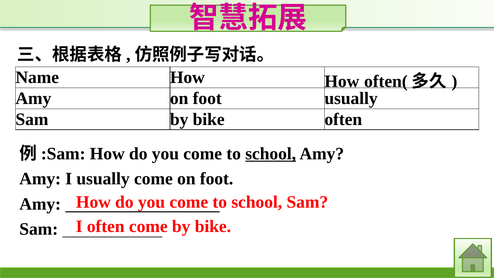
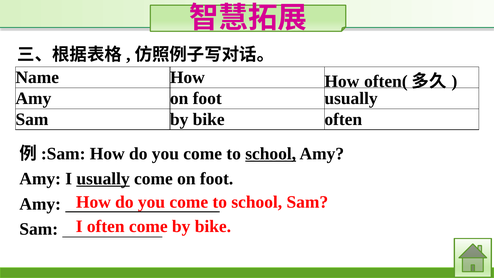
usually underline: none -> present (103, 179)
